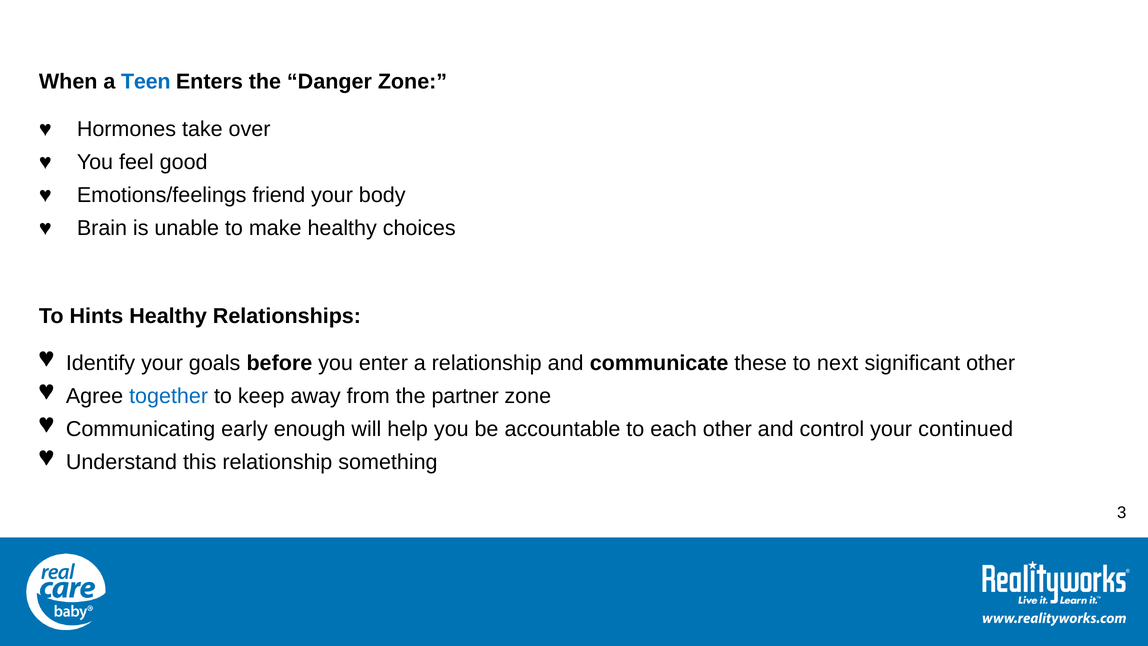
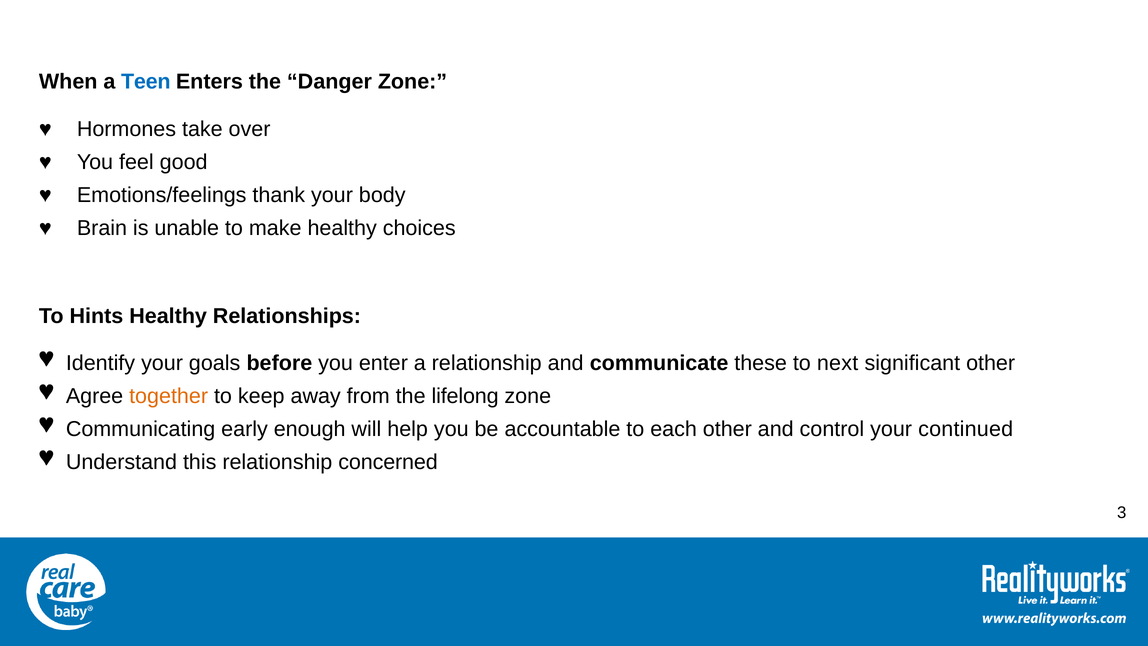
friend: friend -> thank (279, 195)
together colour: blue -> orange (169, 396)
partner: partner -> lifelong (465, 396)
something: something -> concerned (388, 462)
